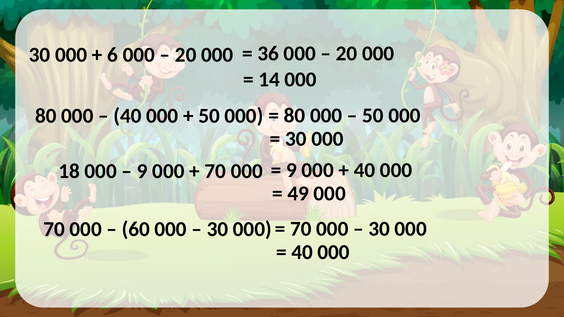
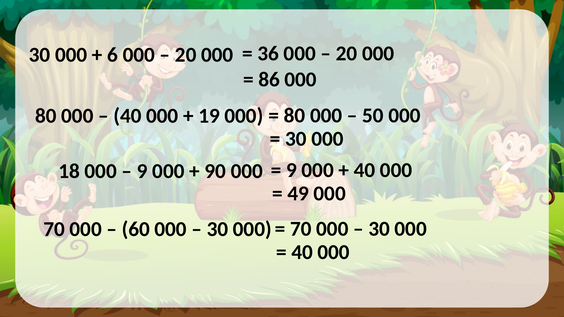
14: 14 -> 86 (269, 80)
50: 50 -> 19 (209, 116)
70: 70 -> 90 (215, 171)
